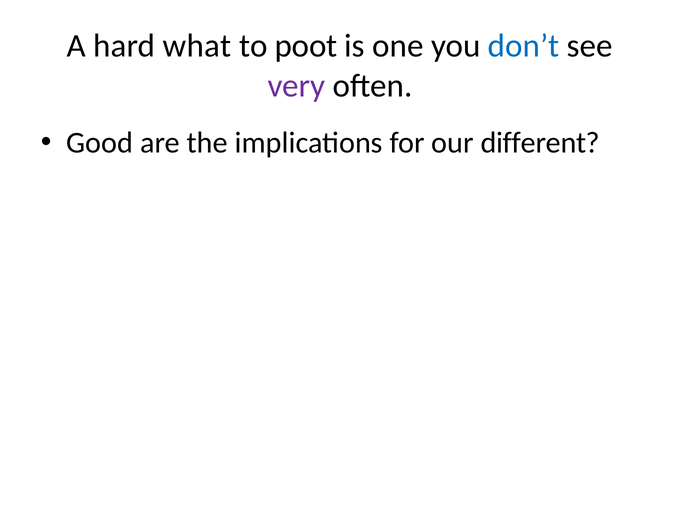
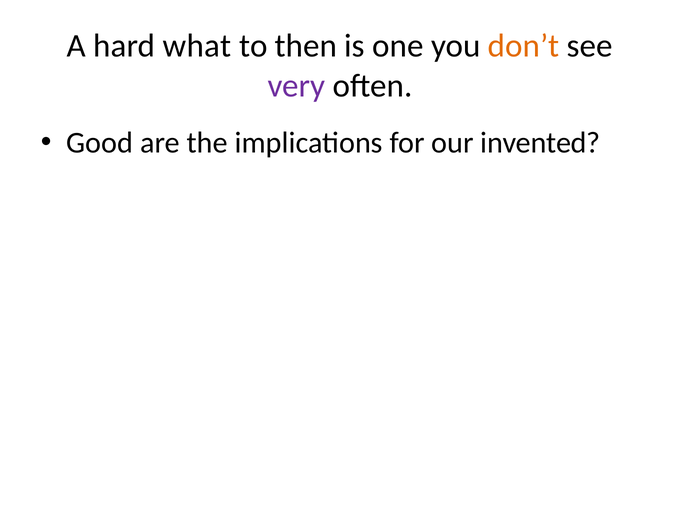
poot: poot -> then (306, 46)
don’t colour: blue -> orange (524, 46)
different: different -> invented (540, 143)
